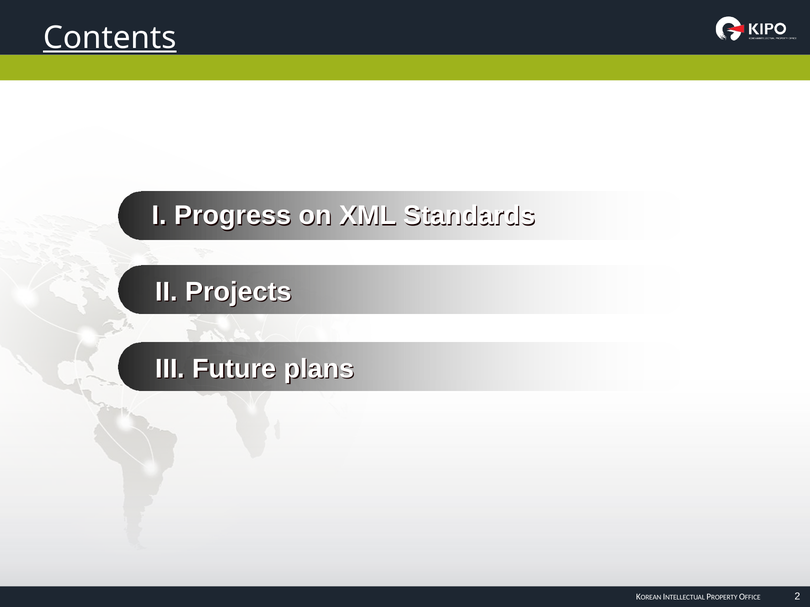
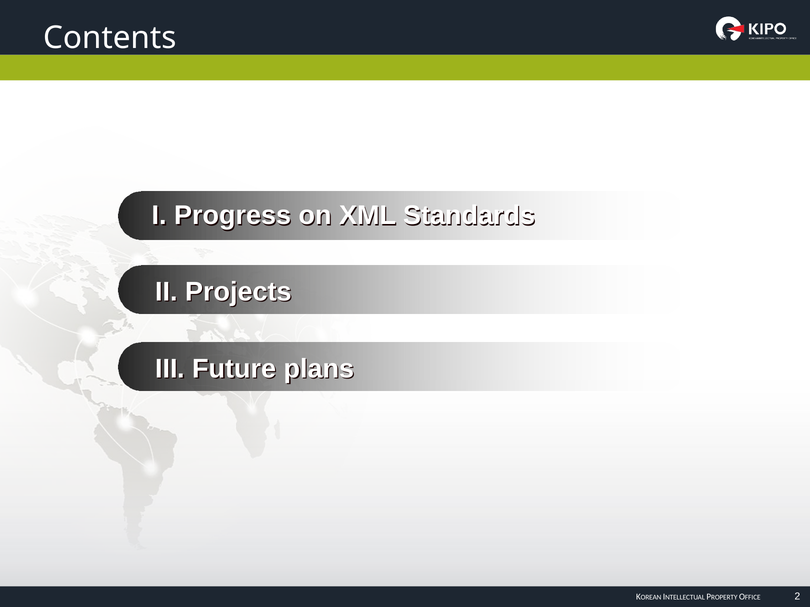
Contents underline: present -> none (110, 38)
